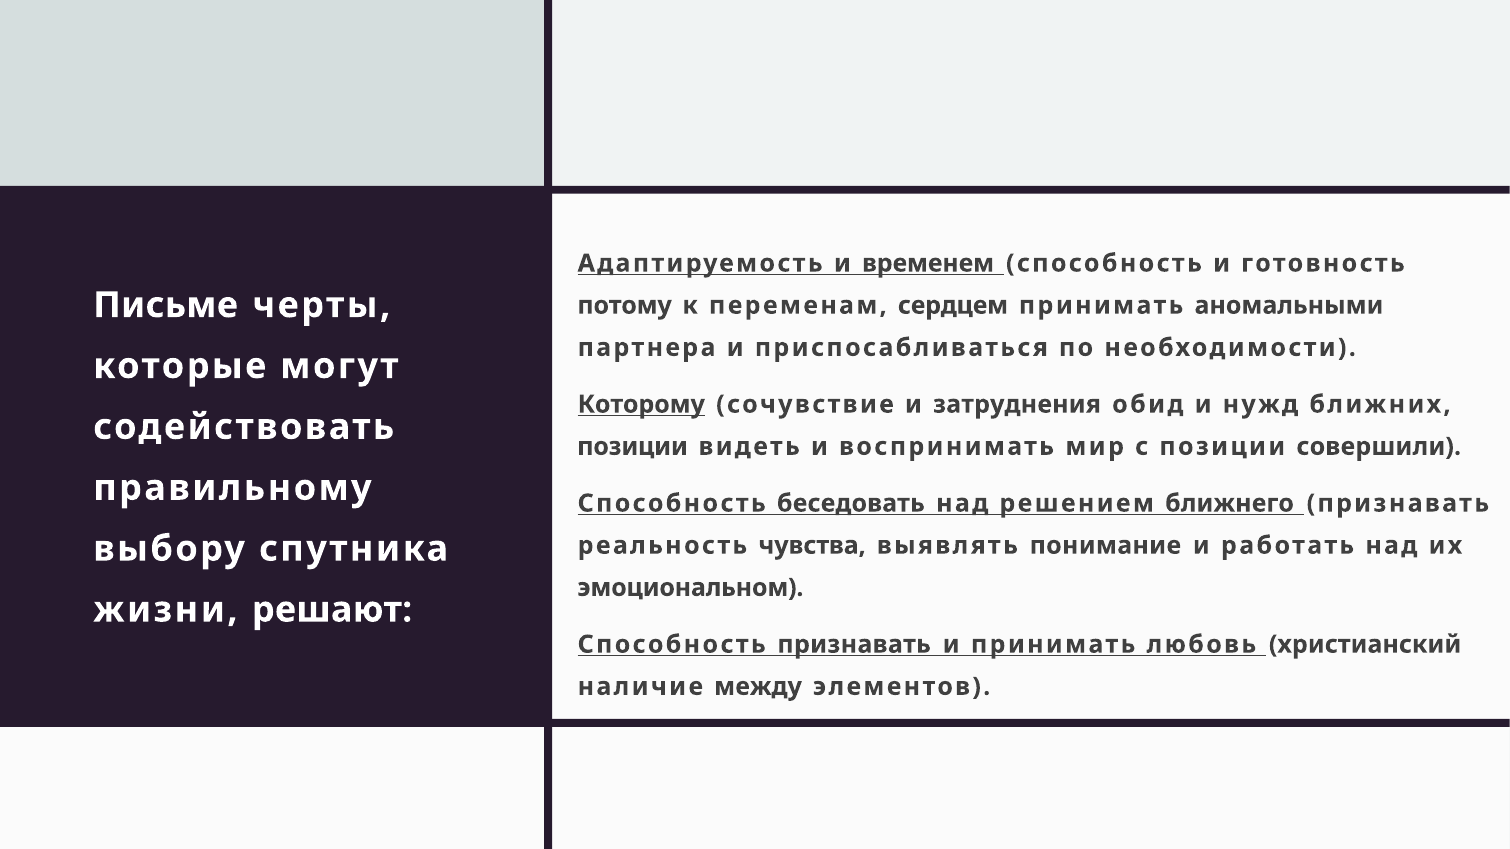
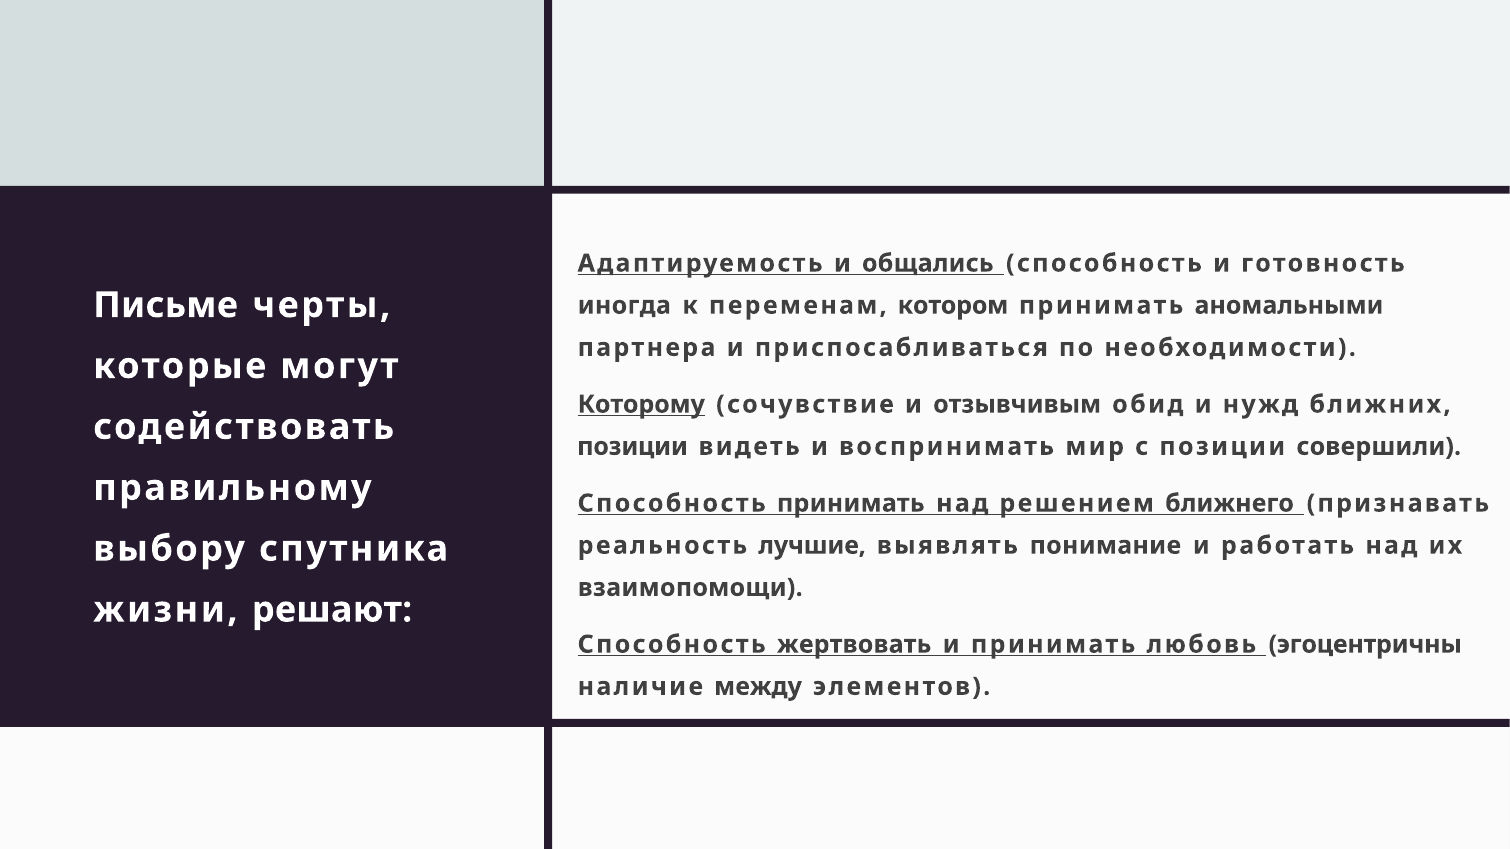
временем: временем -> общались (928, 263)
потому: потому -> иногда (624, 306)
сердцем: сердцем -> котором (953, 306)
затруднения: затруднения -> отзывчивым (1017, 405)
Способность беседовать: беседовать -> принимать (851, 504)
чувства: чувства -> лучшие (812, 546)
эмоциональном: эмоциональном -> взаимопомощи (690, 588)
Способность признавать: признавать -> жертвовать (854, 645)
христианский: христианский -> эгоцентричны (1365, 645)
